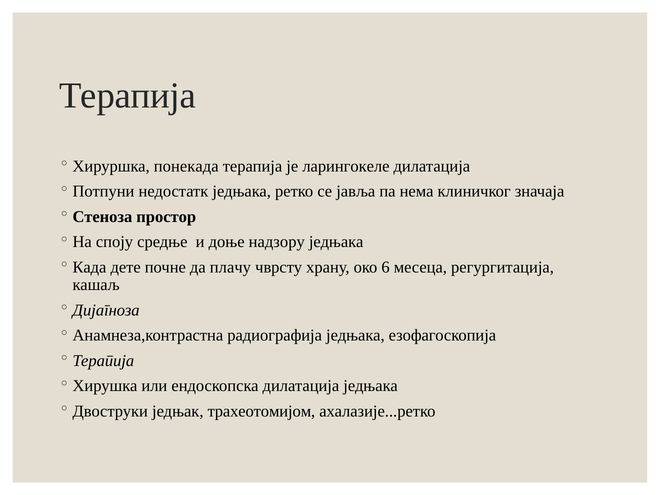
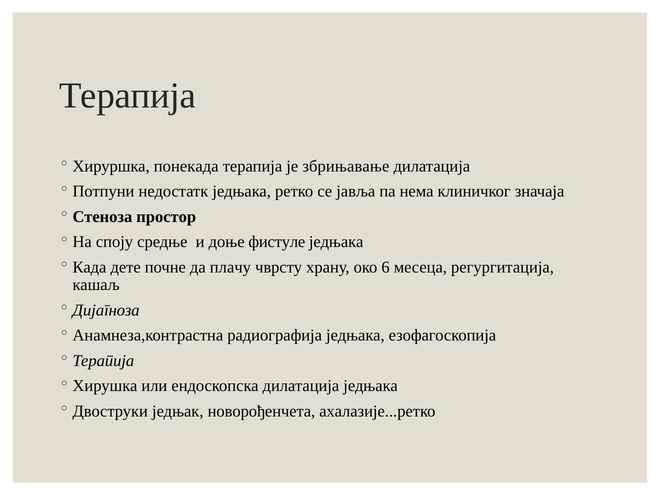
ларингокеле: ларингокеле -> збрињавање (346, 166)
надзору: надзору -> фистуле (277, 242)
трахеотомијом: трахеотомијом -> новорођенчета (261, 411)
